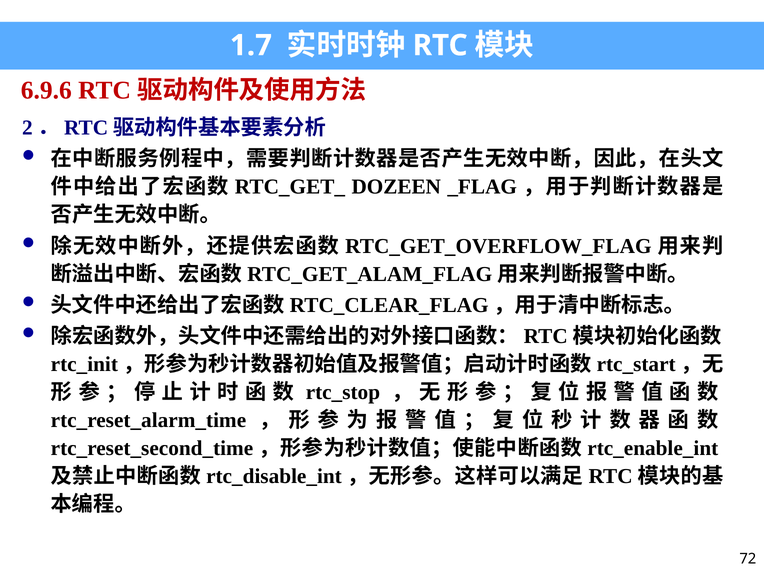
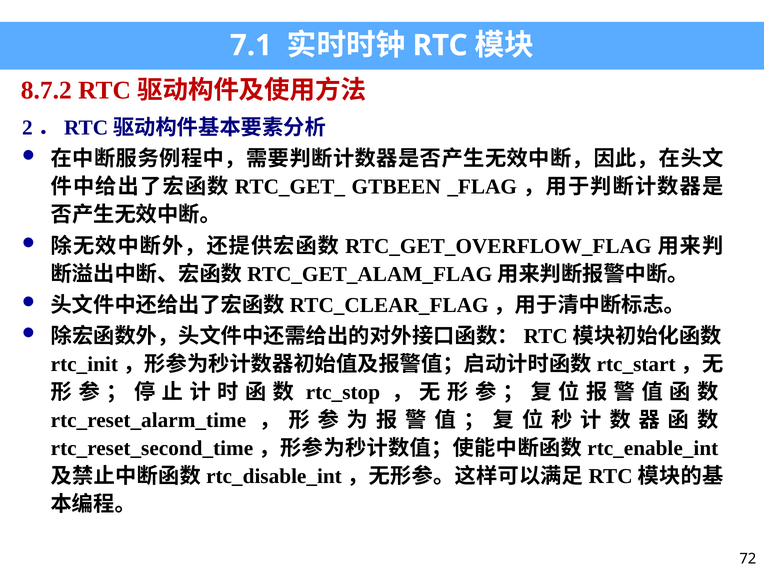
1.7: 1.7 -> 7.1 (251, 45)
6.9.6: 6.9.6 -> 8.7.2 (46, 91)
DOZEEN: DOZEEN -> GTBEEN (396, 187)
